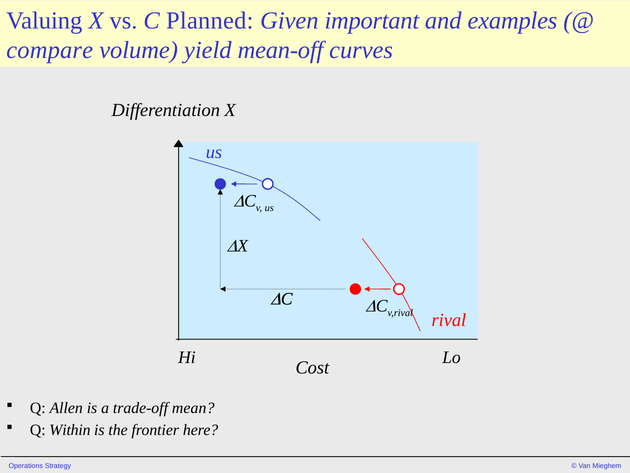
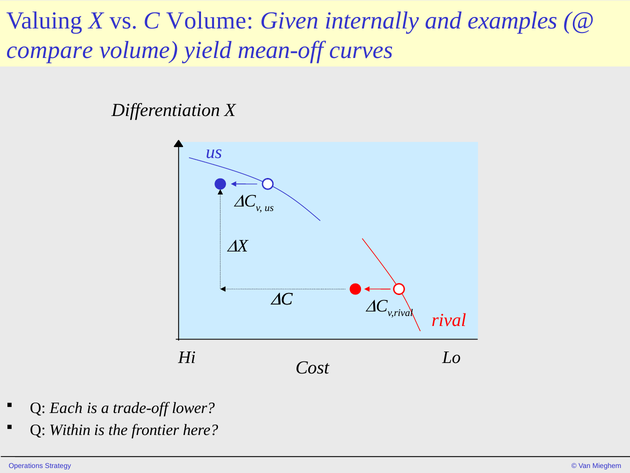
C Planned: Planned -> Volume (210, 21)
important: important -> internally (372, 21)
Allen: Allen -> Each (66, 407)
mean: mean -> lower (193, 407)
